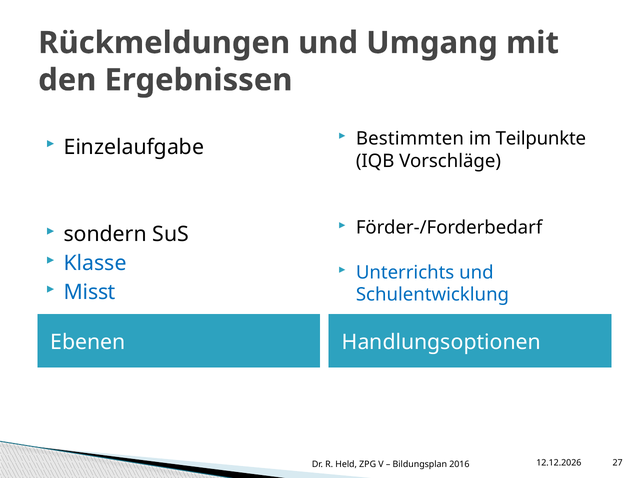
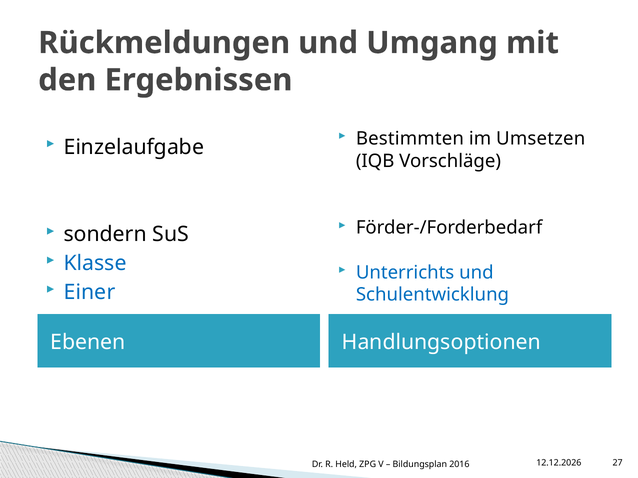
Teilpunkte: Teilpunkte -> Umsetzen (541, 139)
Misst: Misst -> Einer (90, 293)
